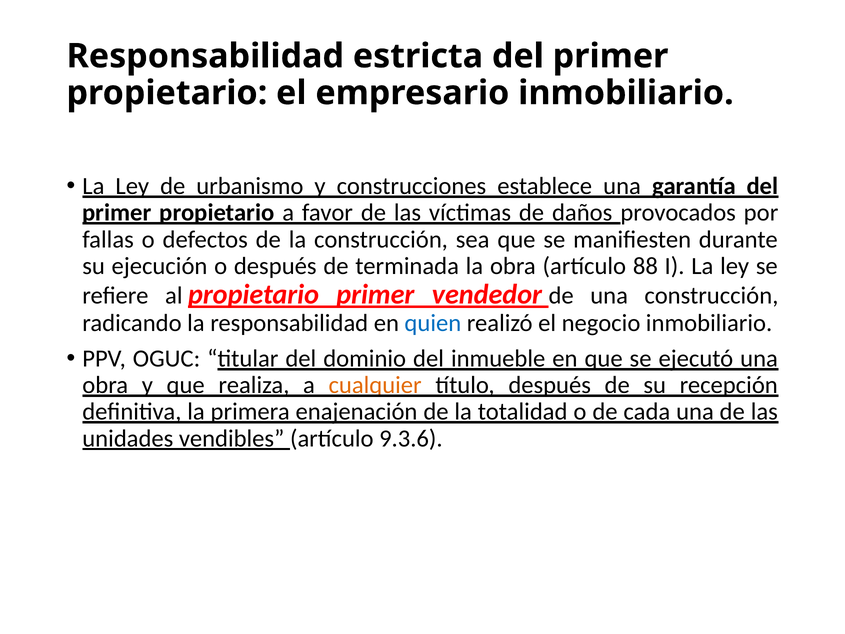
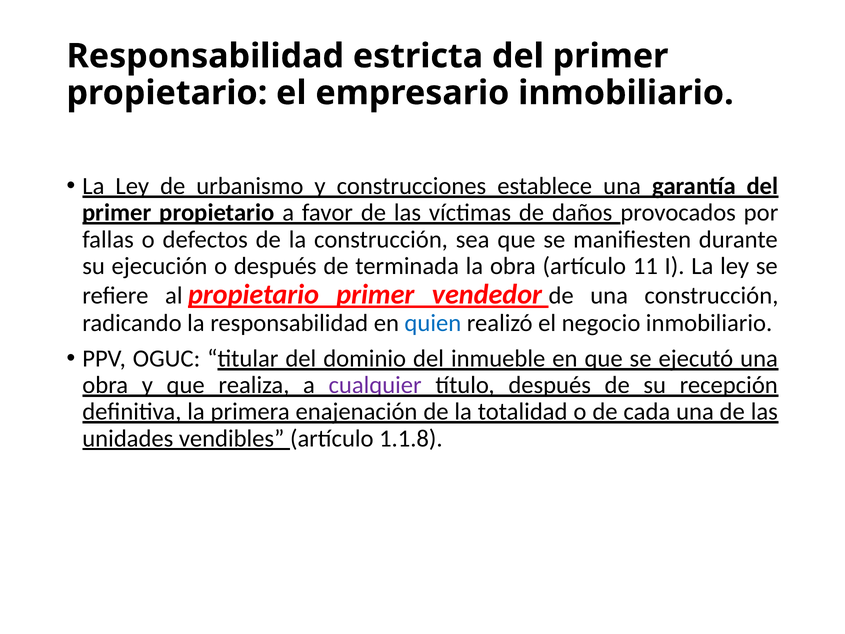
88: 88 -> 11 (645, 266)
cualquier colour: orange -> purple (375, 385)
9.3.6: 9.3.6 -> 1.1.8 (411, 438)
